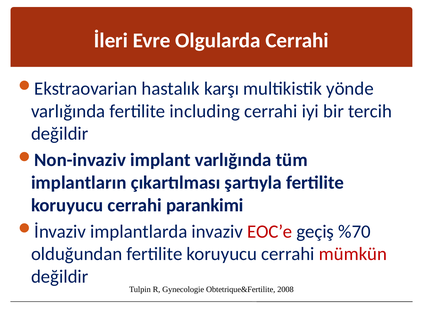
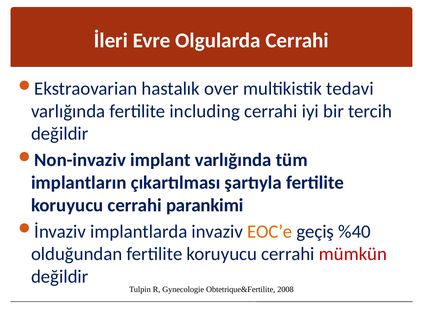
karşı: karşı -> over (221, 89)
yönde: yönde -> tedavi (350, 89)
EOC’e colour: red -> orange (270, 232)
%70: %70 -> %40 (355, 232)
